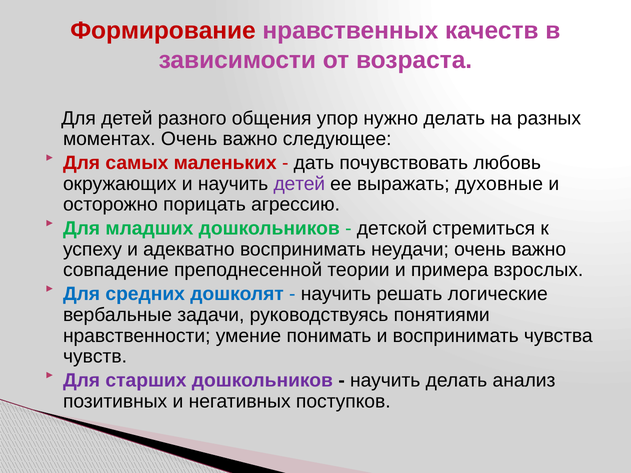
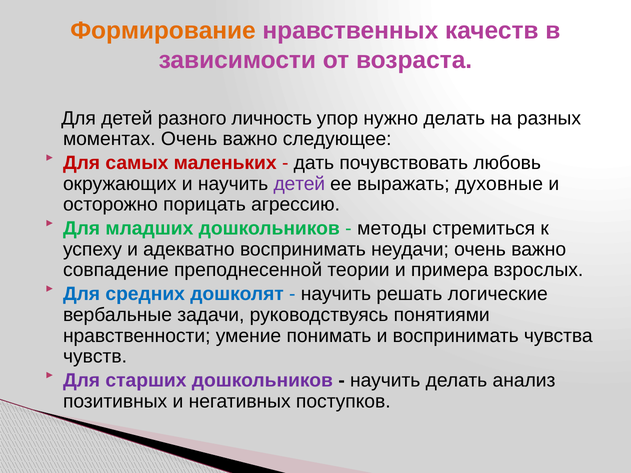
Формирование colour: red -> orange (163, 31)
общения: общения -> личность (272, 118)
детской: детской -> методы (392, 229)
